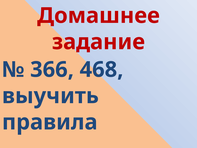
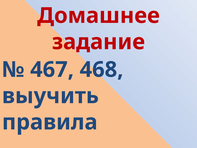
366: 366 -> 467 (52, 69)
